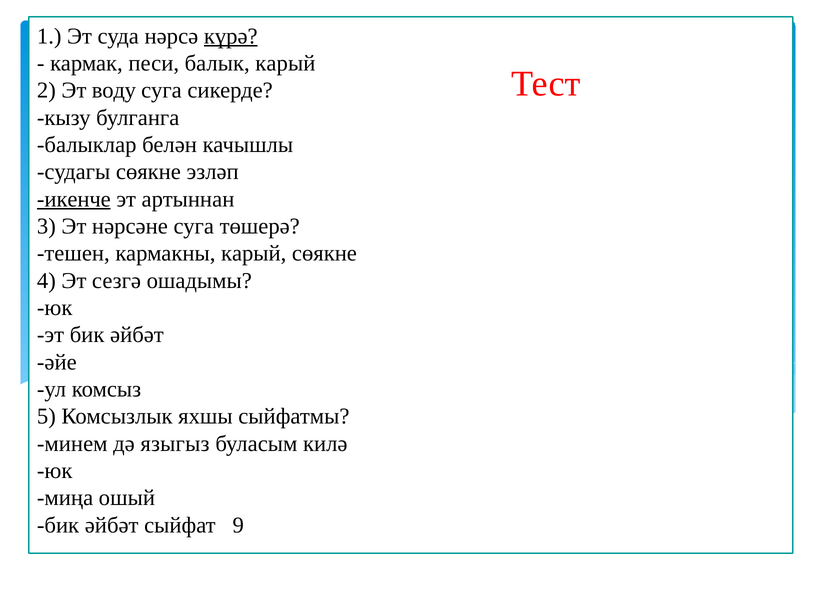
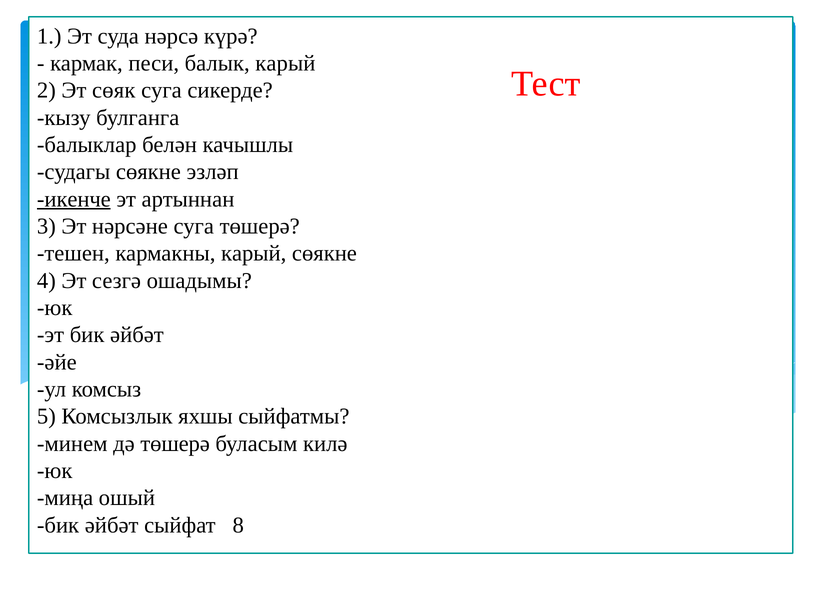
күрә underline: present -> none (231, 36)
воду: воду -> сөяк (114, 90)
дә языгыз: языгыз -> төшерә (175, 444)
9: 9 -> 8 (238, 525)
